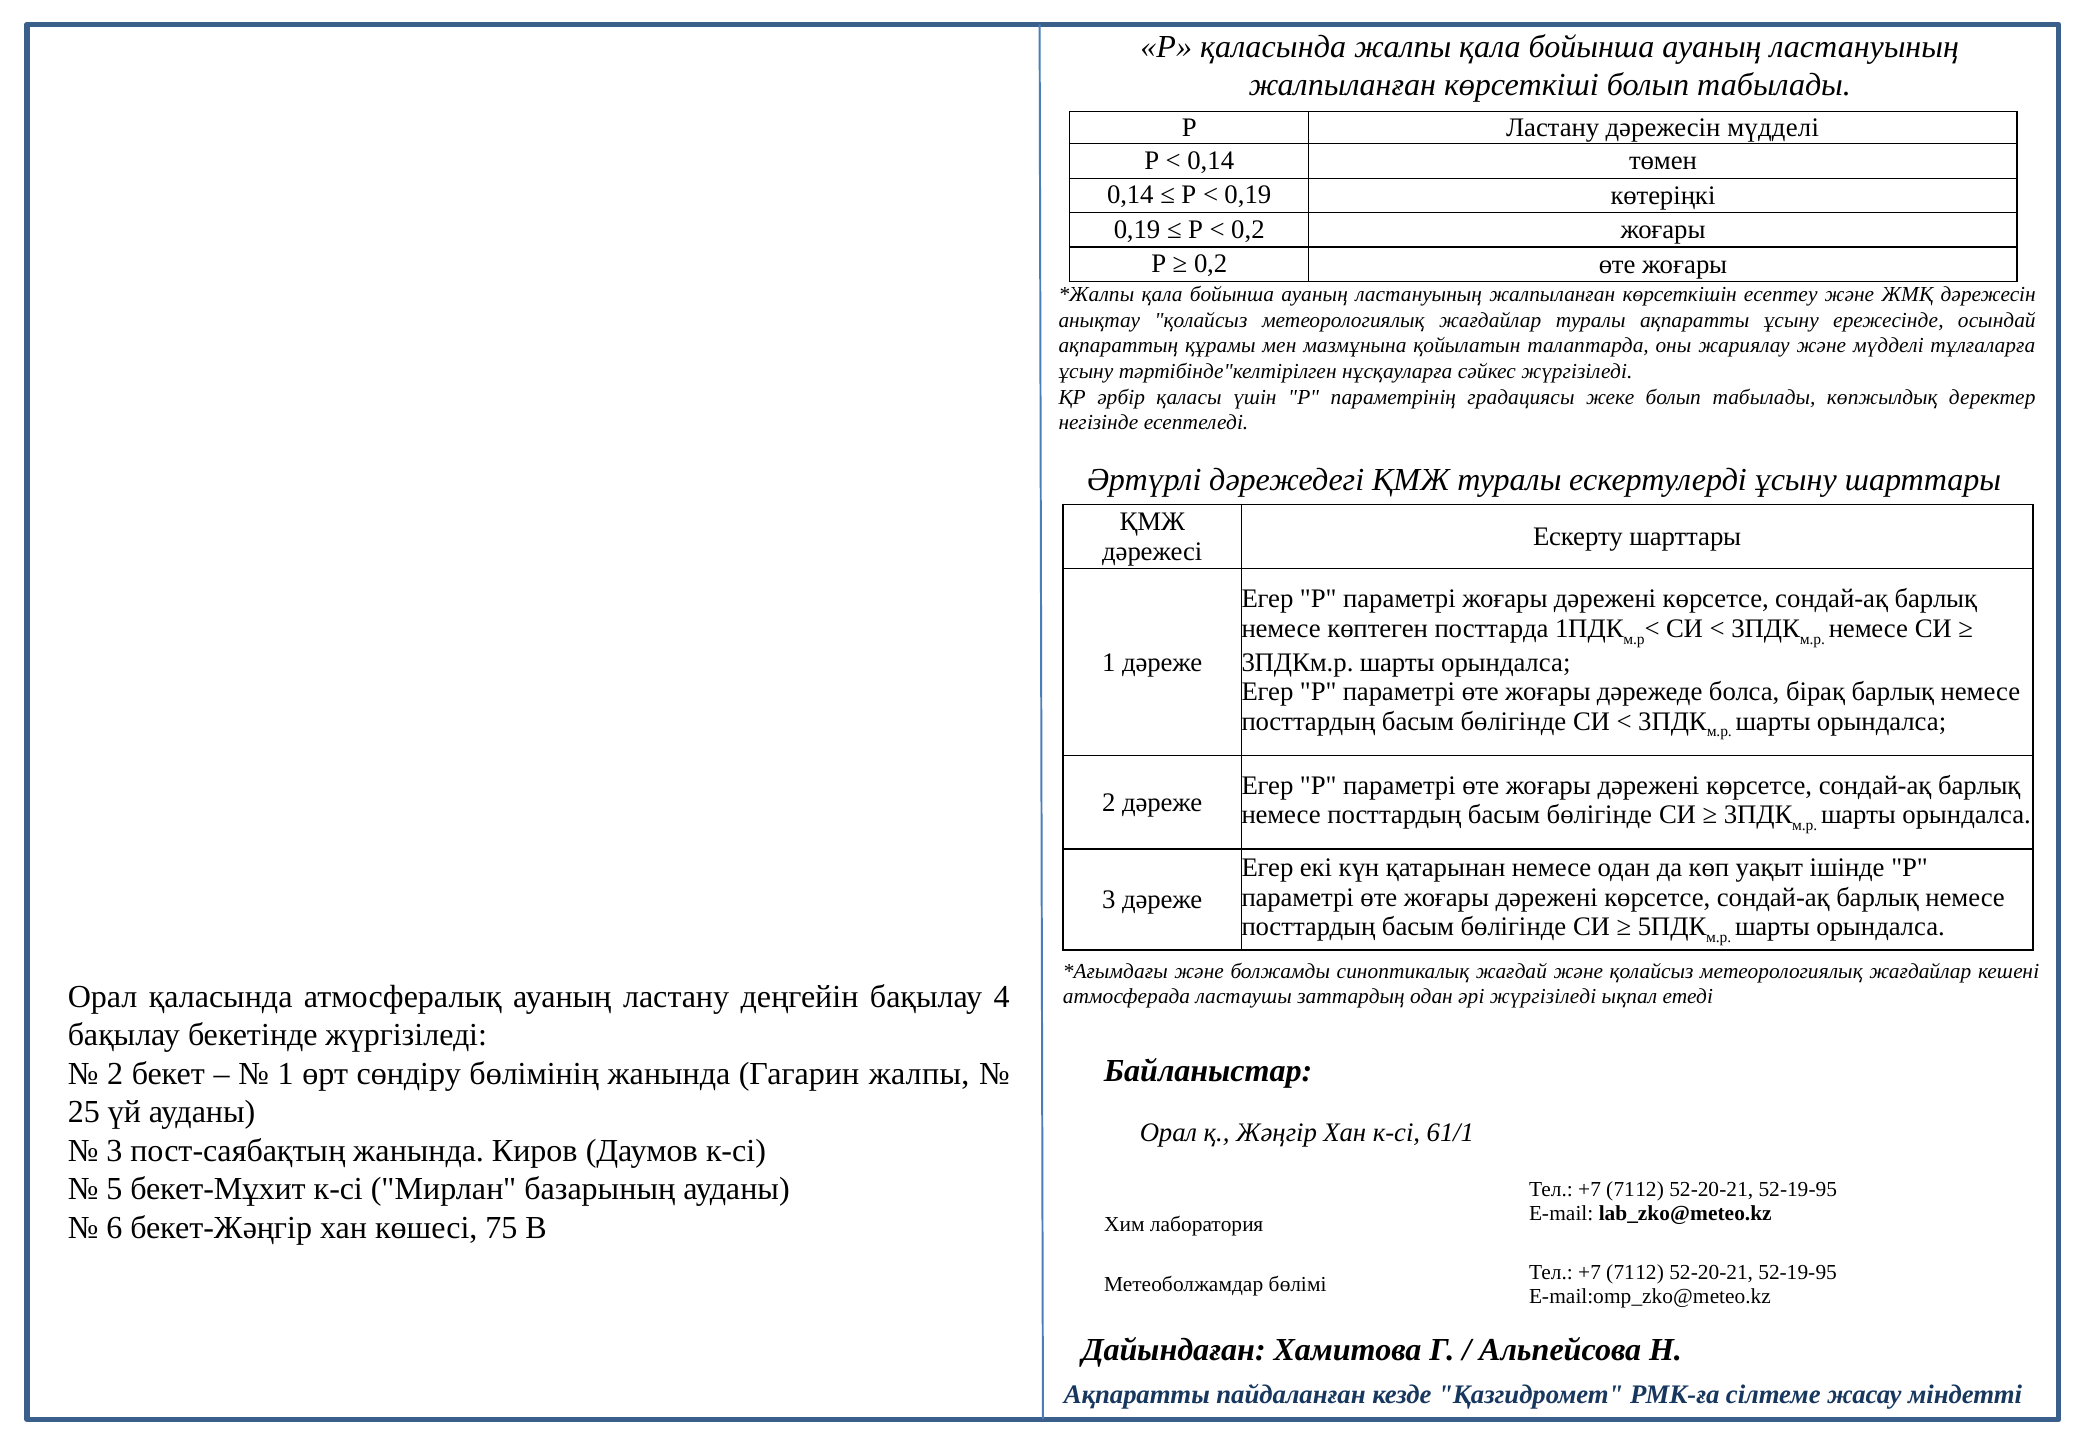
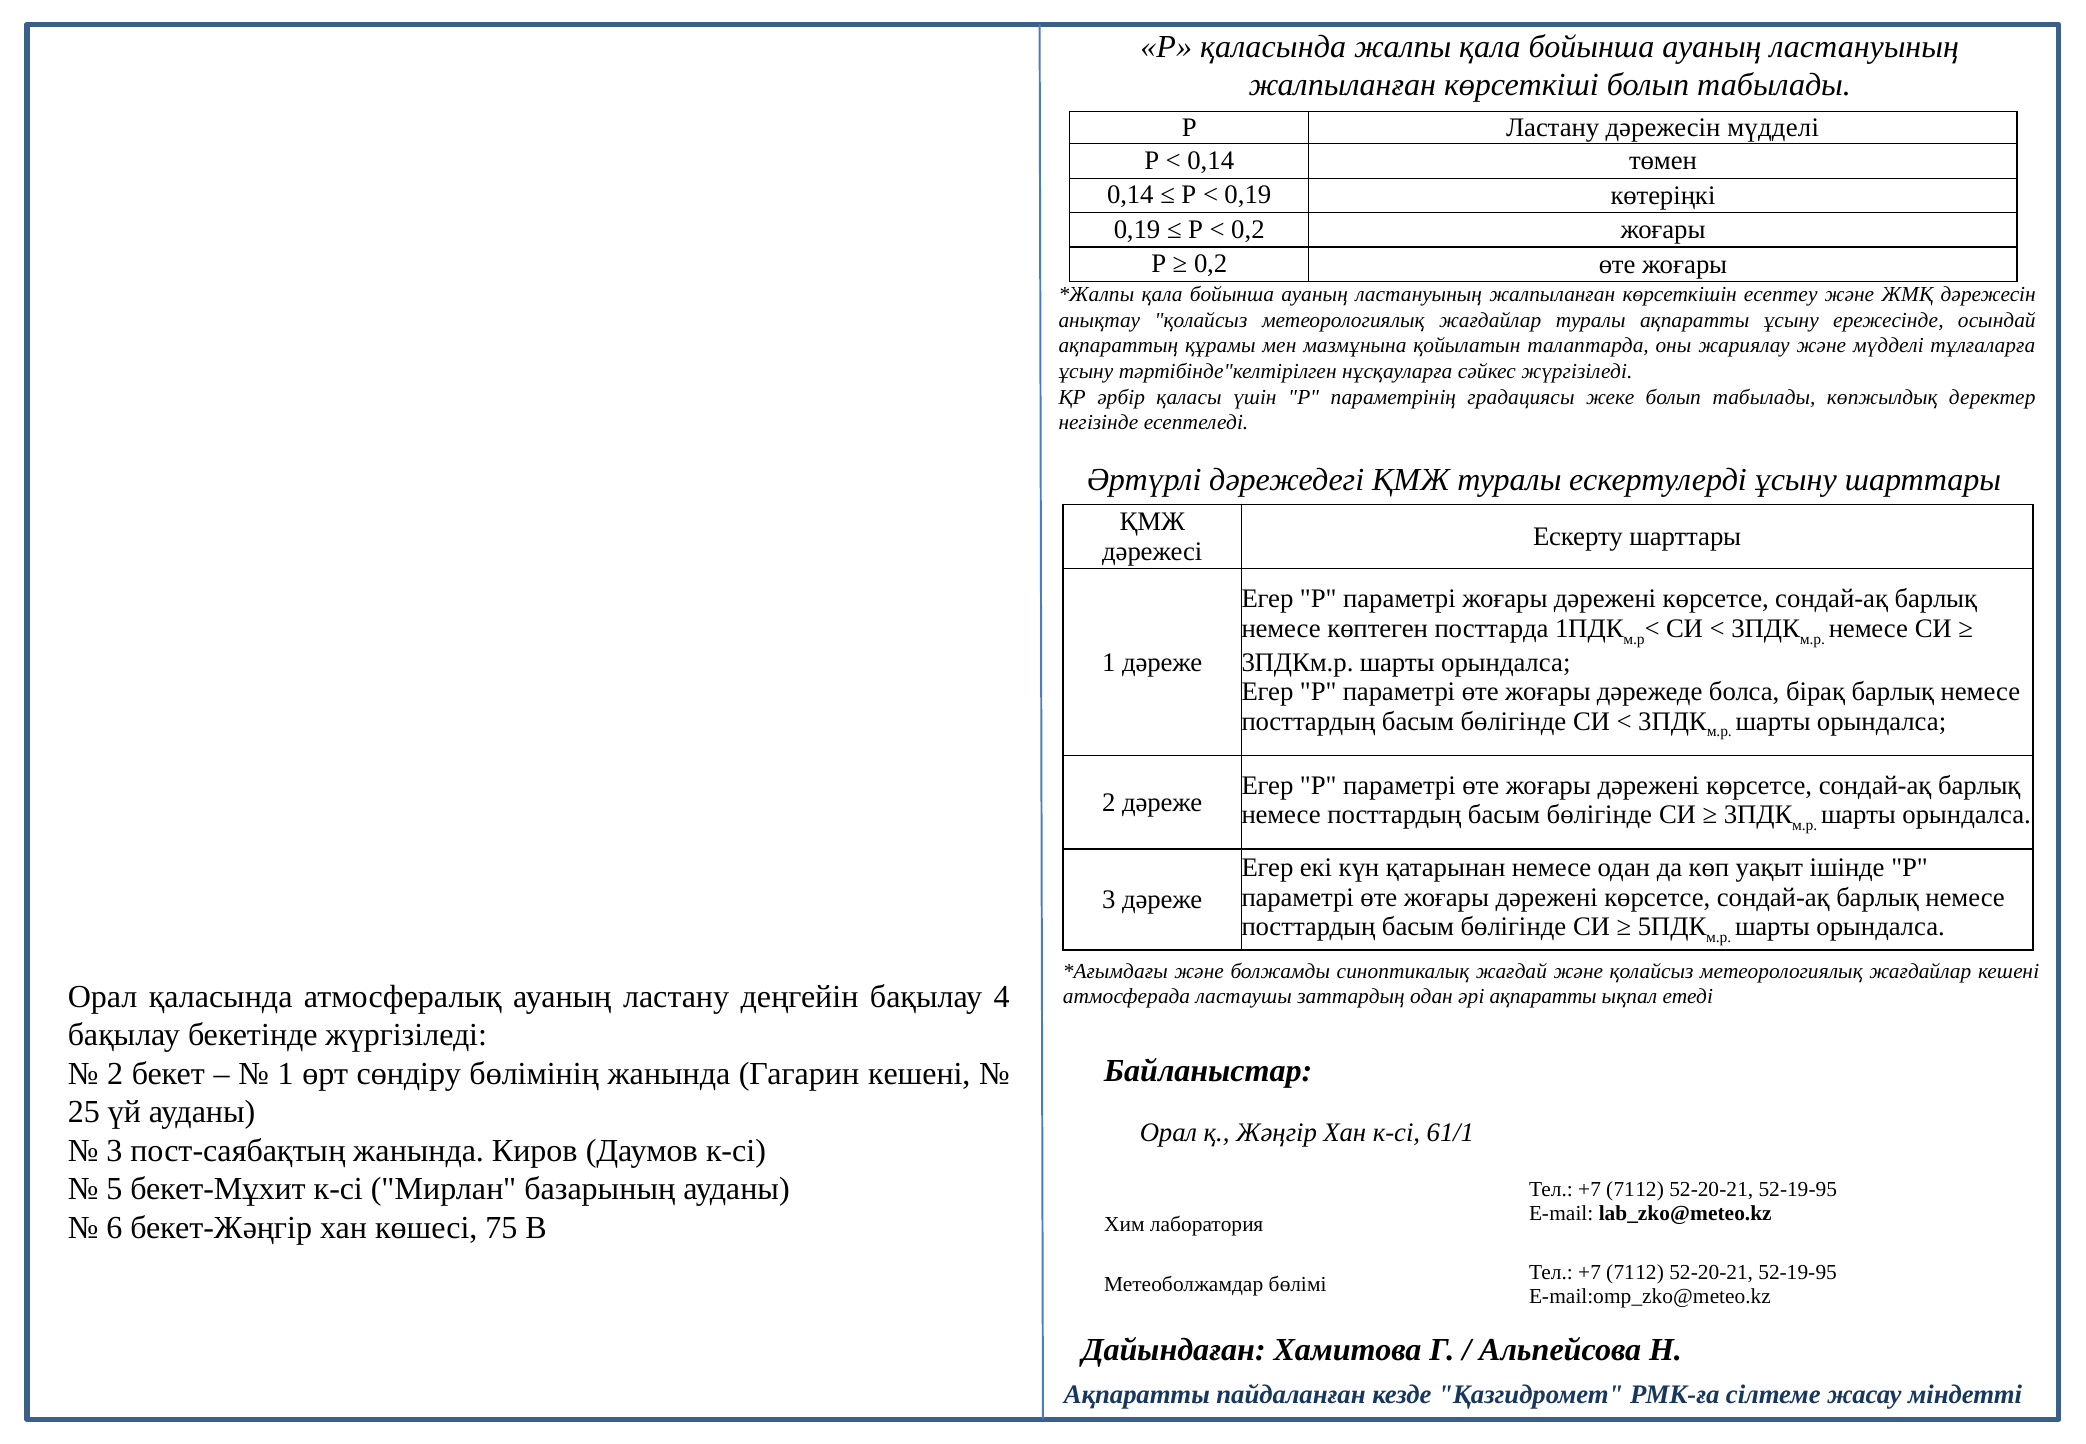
әрі жүргізіледі: жүргізіледі -> ақпаратты (1543, 997)
Гагарин жалпы: жалпы -> кешені (919, 1074)
